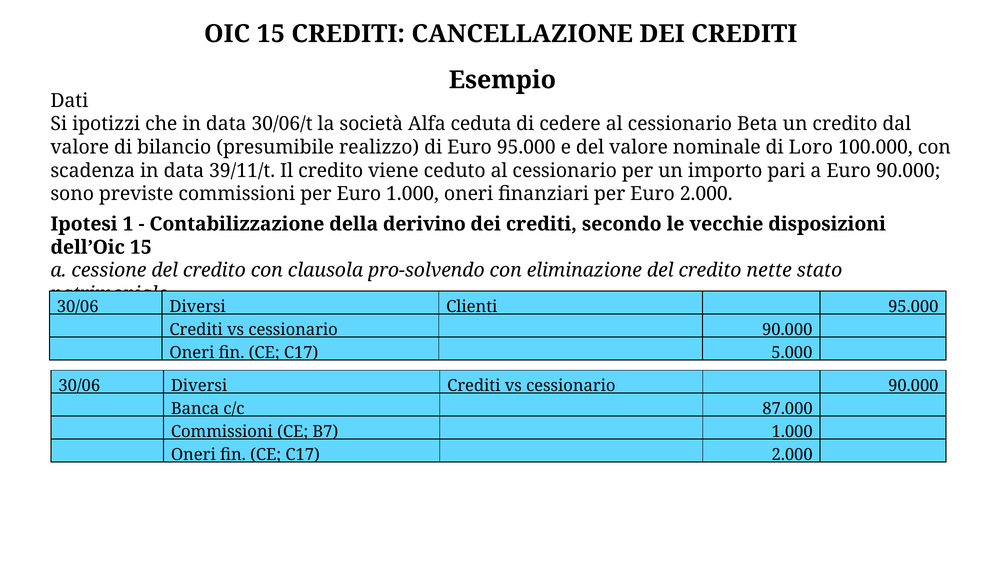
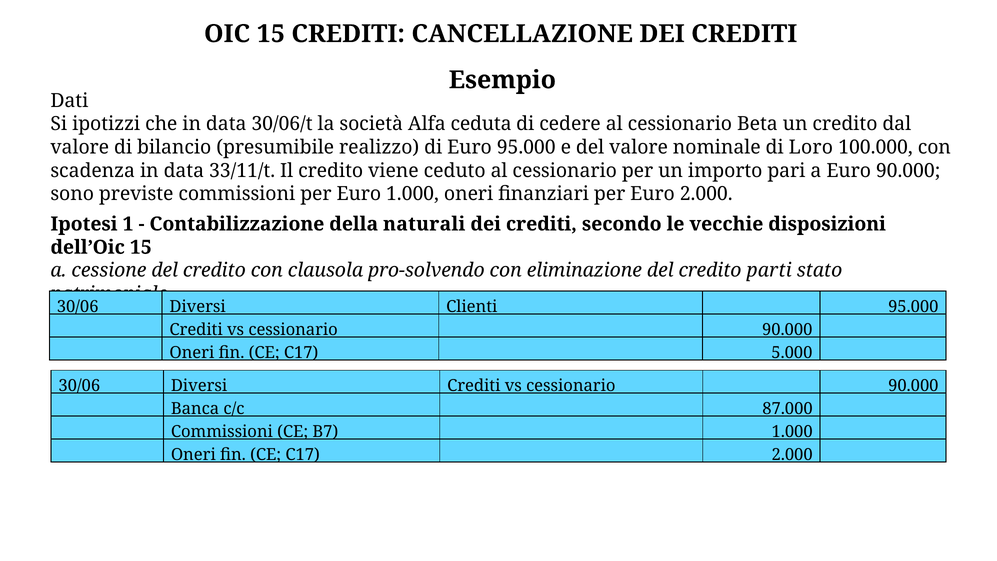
39/11/t: 39/11/t -> 33/11/t (242, 171)
derivino: derivino -> naturali (424, 224)
nette: nette -> parti (769, 270)
